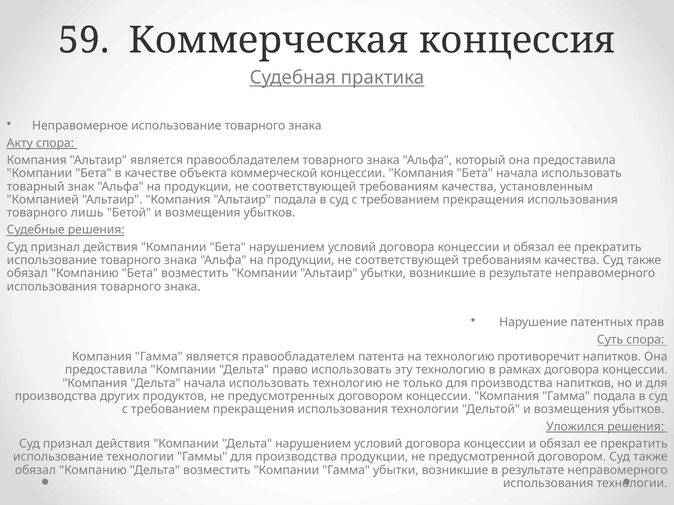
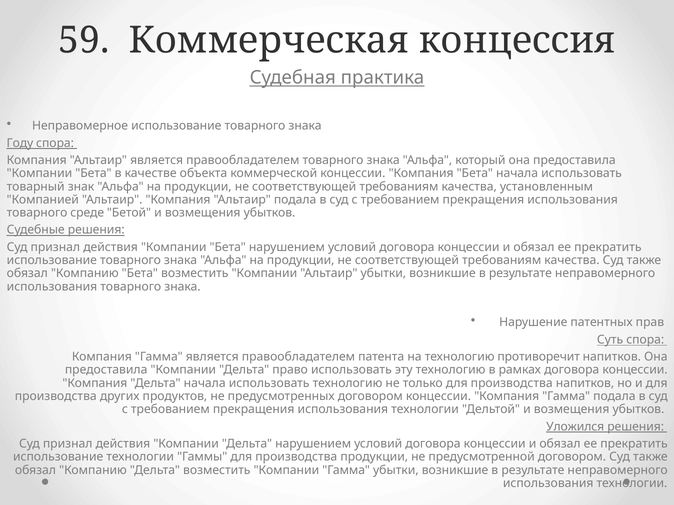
Акту: Акту -> Году (20, 143)
лишь: лишь -> среде (87, 213)
